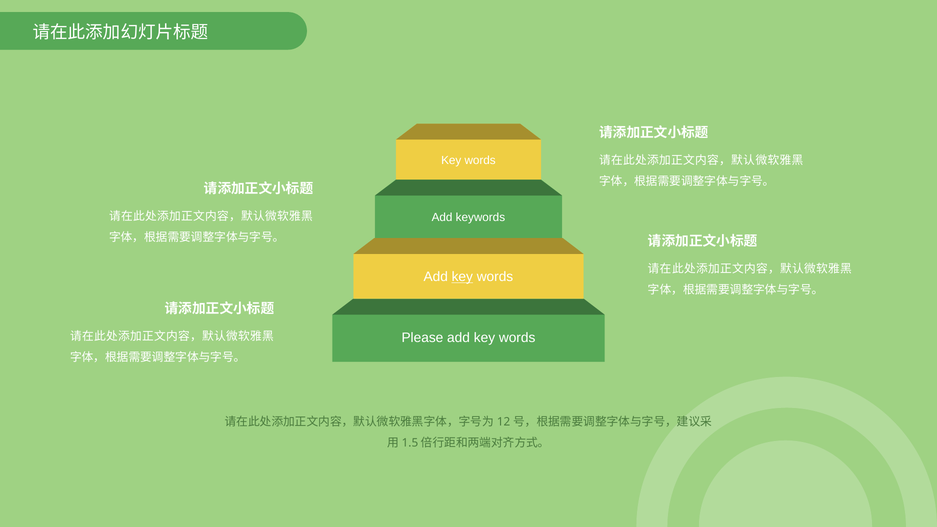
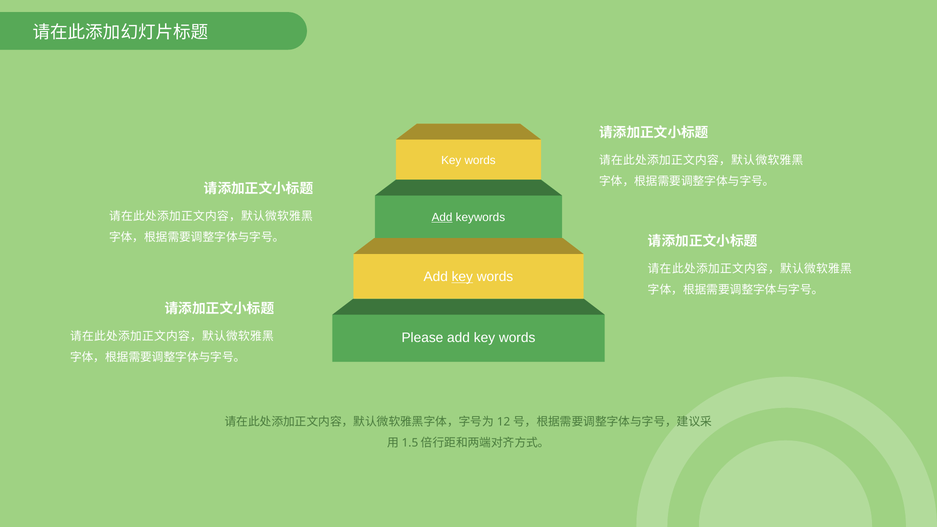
Add underline: none -> present (442, 217)
